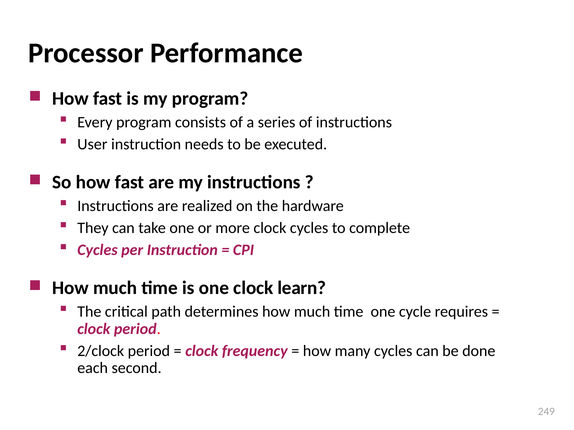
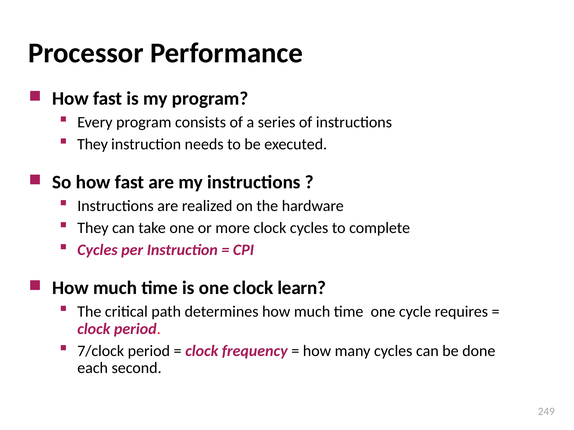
User: User -> They (92, 144)
2/clock: 2/clock -> 7/clock (101, 351)
